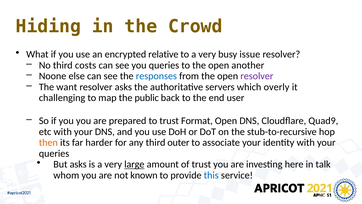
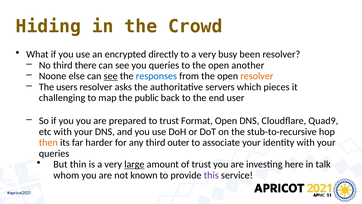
relative: relative -> directly (163, 54)
issue: issue -> been (250, 54)
costs: costs -> there (86, 65)
see underline: none -> present (111, 76)
resolver colour: purple -> orange (257, 76)
want: want -> users (67, 87)
overly: overly -> pieces (277, 87)
But asks: asks -> thin (78, 164)
this colour: blue -> purple (211, 175)
